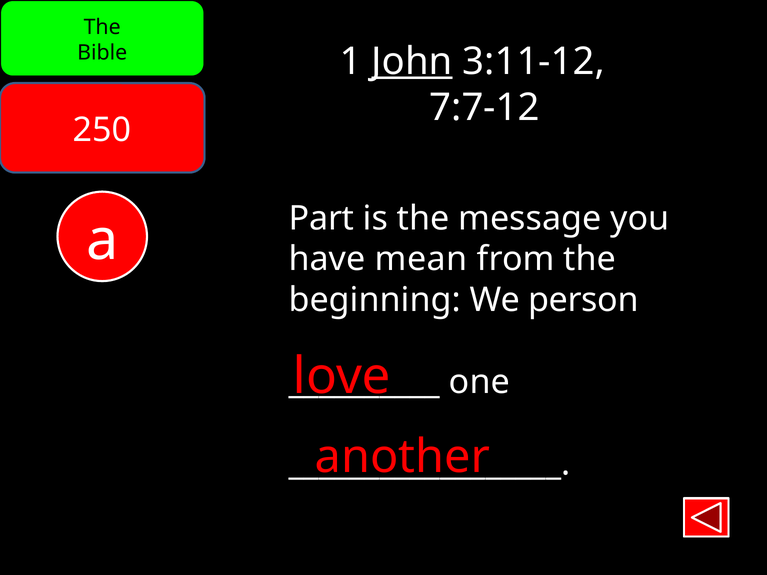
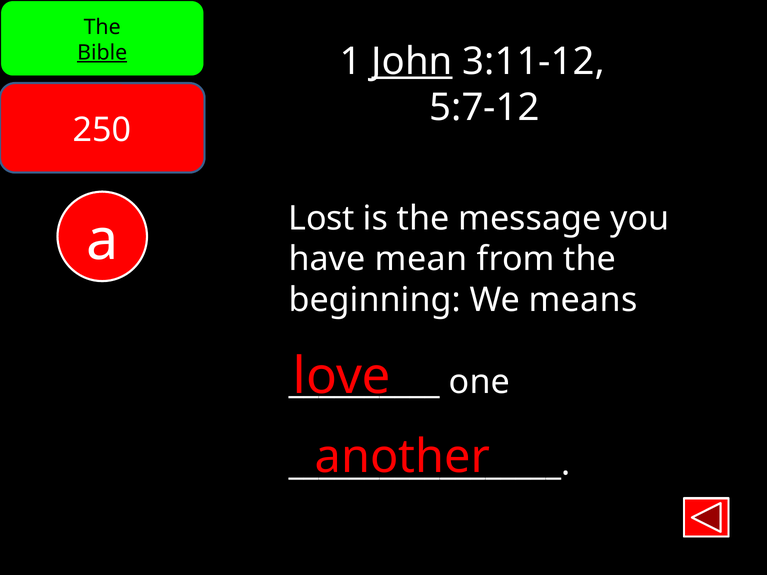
Bible underline: none -> present (102, 53)
7:7-12: 7:7-12 -> 5:7-12 (484, 107)
Part: Part -> Lost (322, 218)
person: person -> means (583, 300)
